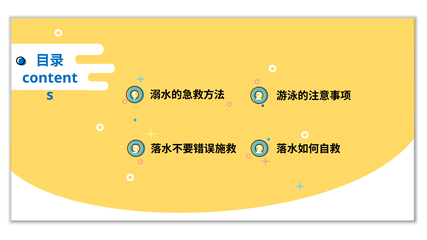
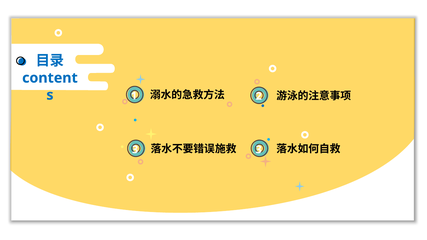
2: 2 -> 3 (259, 150)
